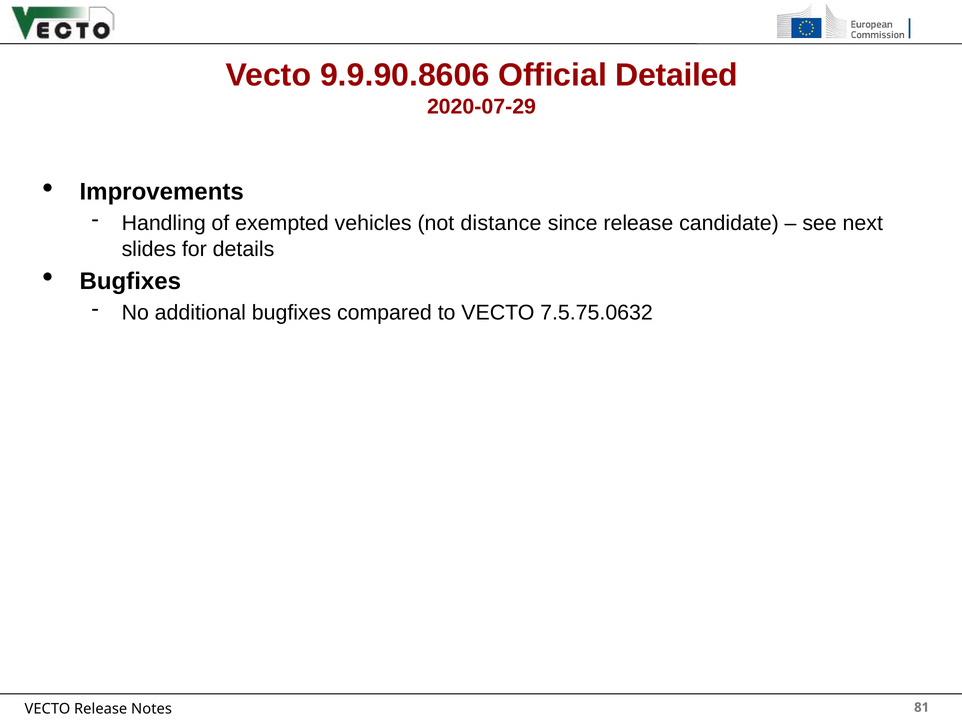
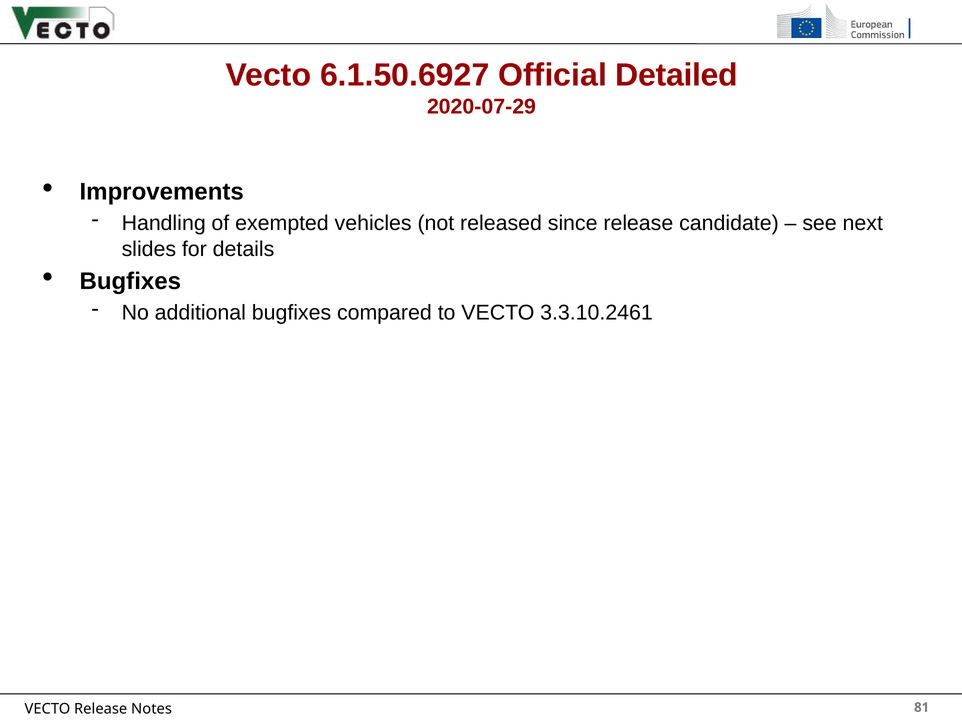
9.9.90.8606: 9.9.90.8606 -> 6.1.50.6927 (405, 75)
distance: distance -> released (501, 224)
7.5.75.0632: 7.5.75.0632 -> 3.3.10.2461 (597, 313)
